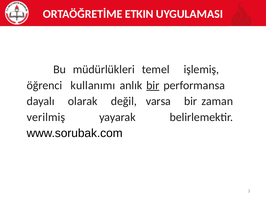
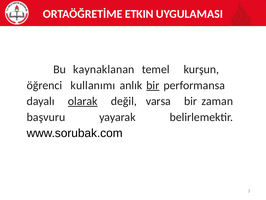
müdürlükleri: müdürlükleri -> kaynaklanan (104, 69)
işlemiş: işlemiş -> kurşun (201, 69)
olarak underline: none -> present (83, 101)
verilmiş: verilmiş -> başvuru (46, 117)
